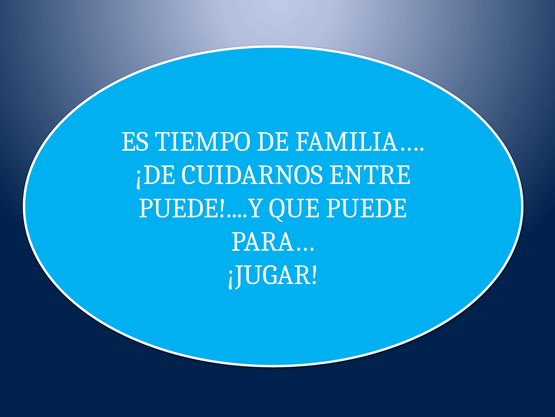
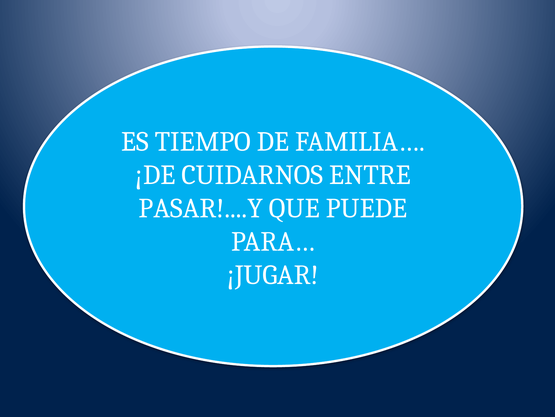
PUEDE!....Y: PUEDE!....Y -> PASAR!....Y (201, 208)
